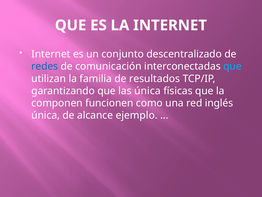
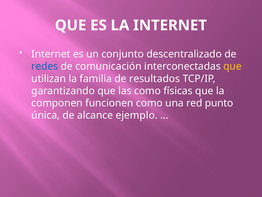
que colour: light blue -> yellow (232, 66)
las única: única -> como (148, 91)
inglés: inglés -> punto (219, 103)
